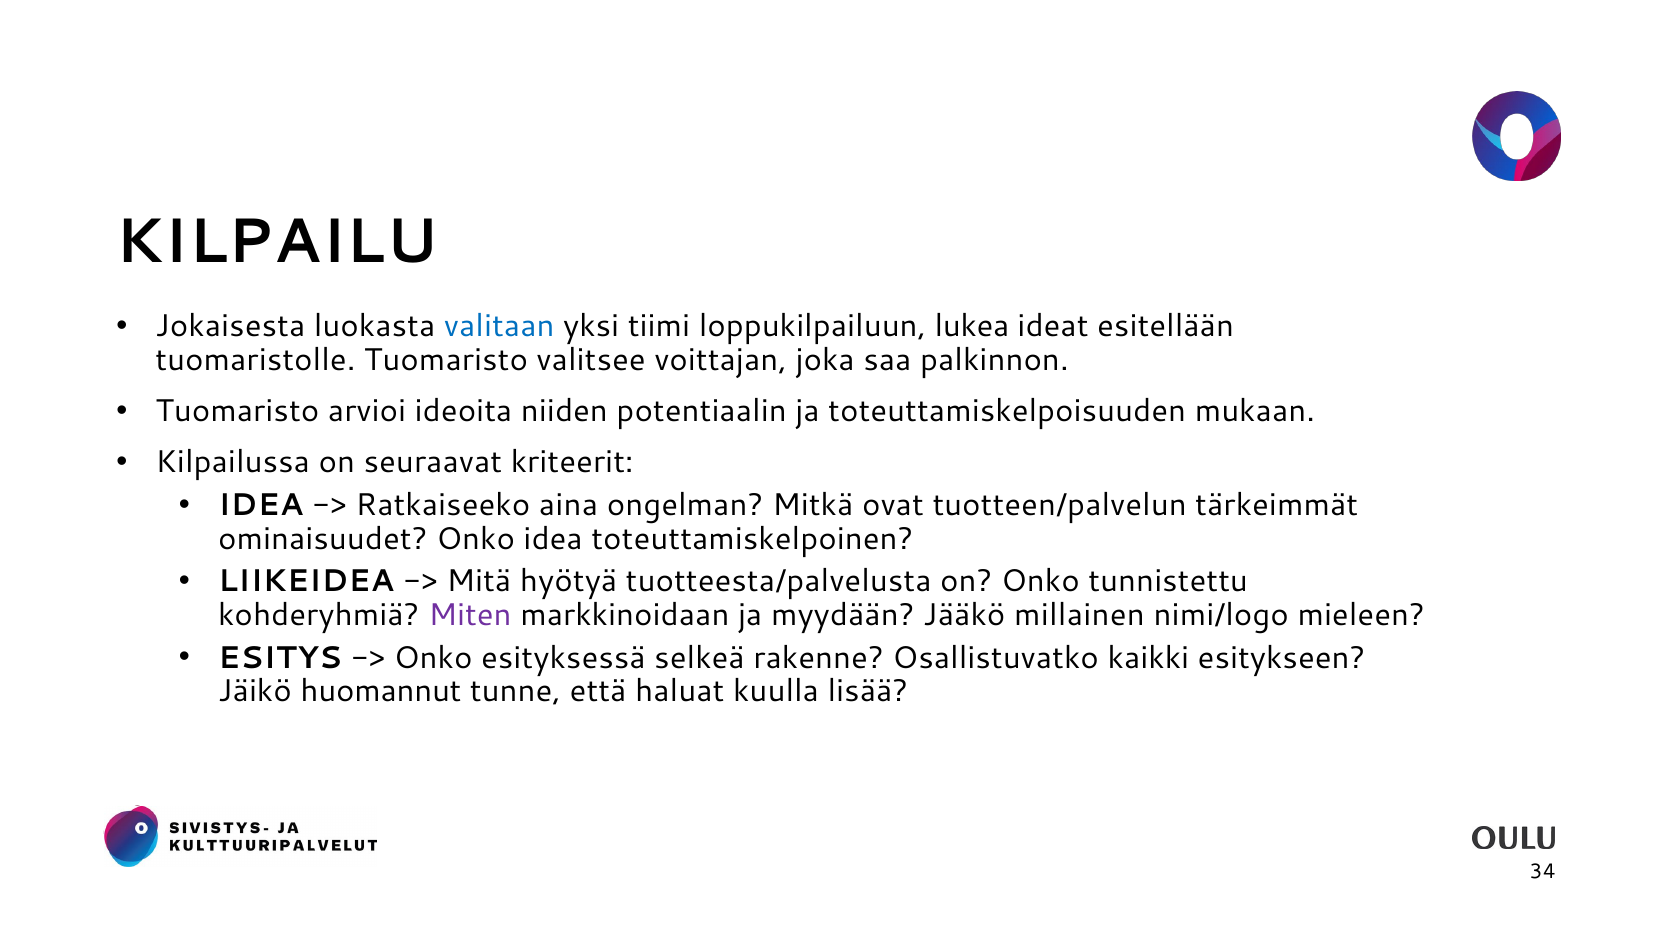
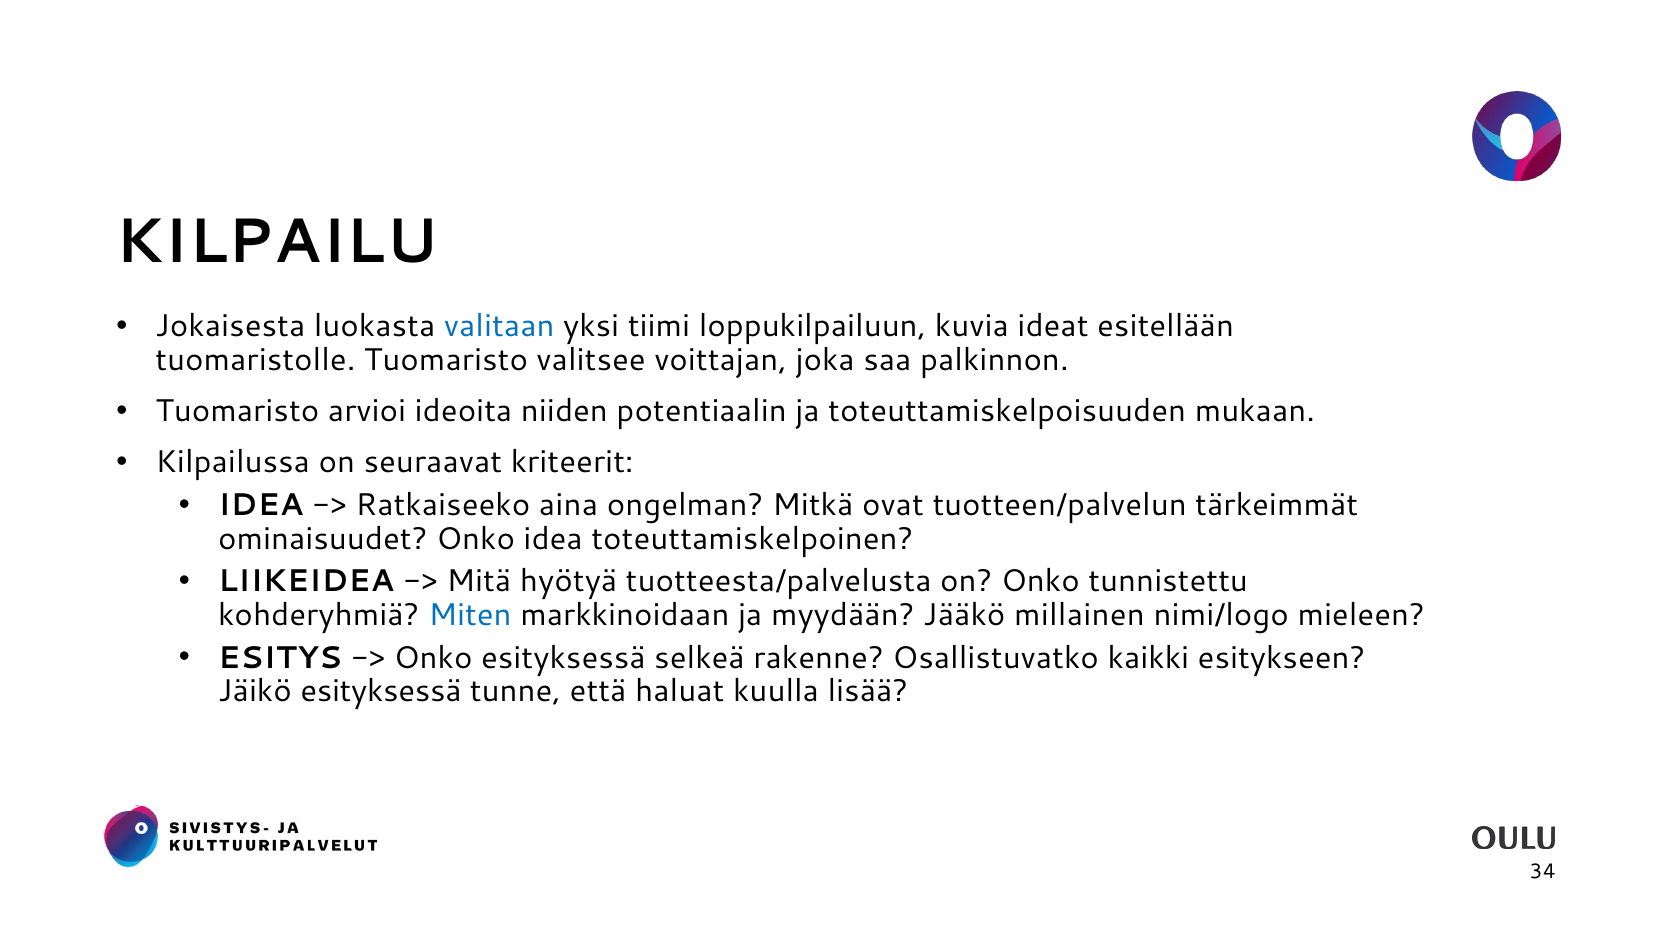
lukea: lukea -> kuvia (972, 326)
Miten colour: purple -> blue (470, 615)
Jäikö huomannut: huomannut -> esityksessä (381, 692)
